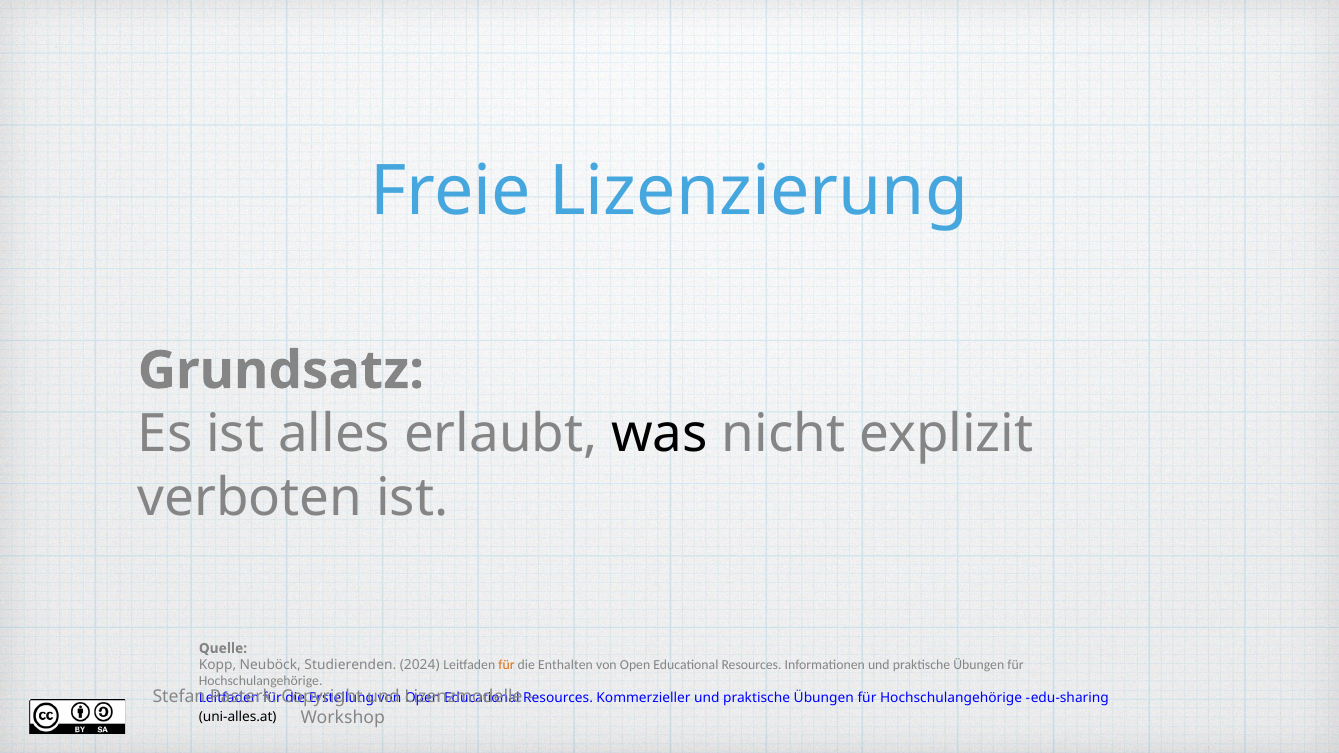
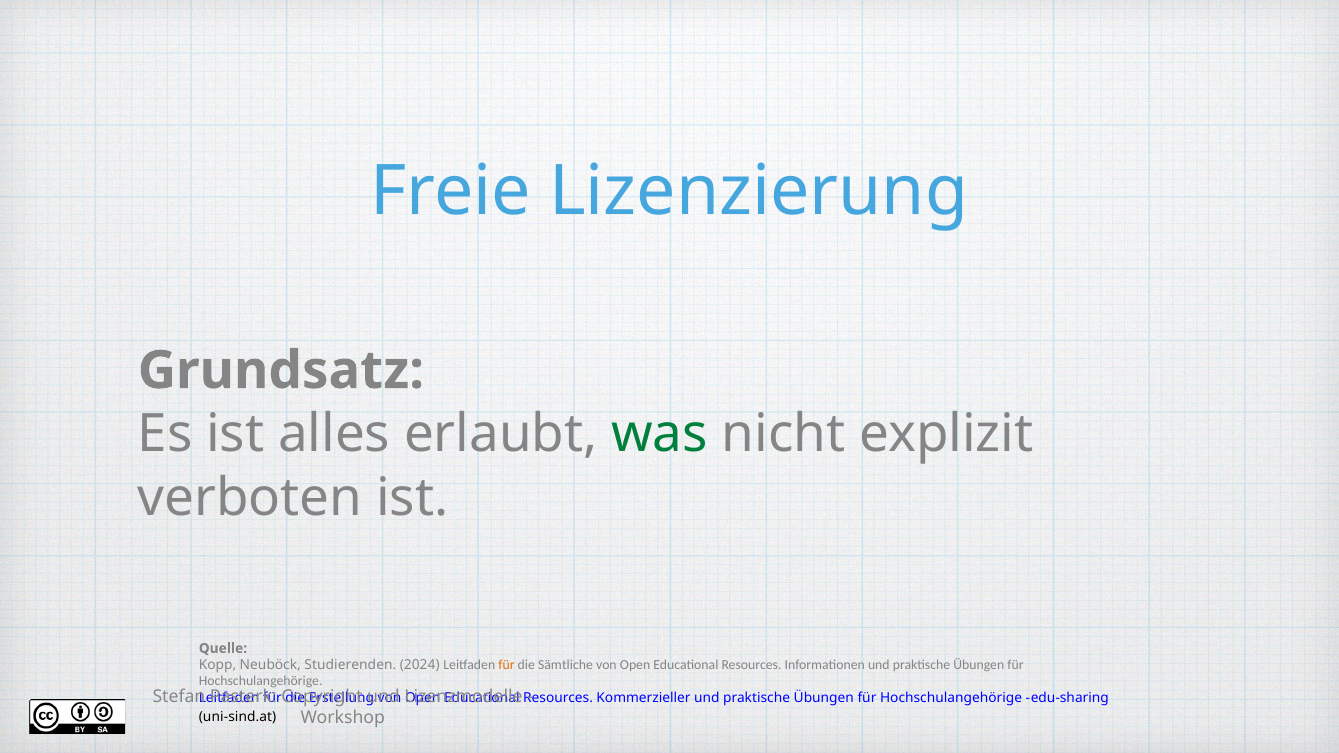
was colour: black -> green (660, 434)
Enthalten: Enthalten -> Sämtliche (565, 665)
uni-alles.at: uni-alles.at -> uni-sind.at (238, 717)
